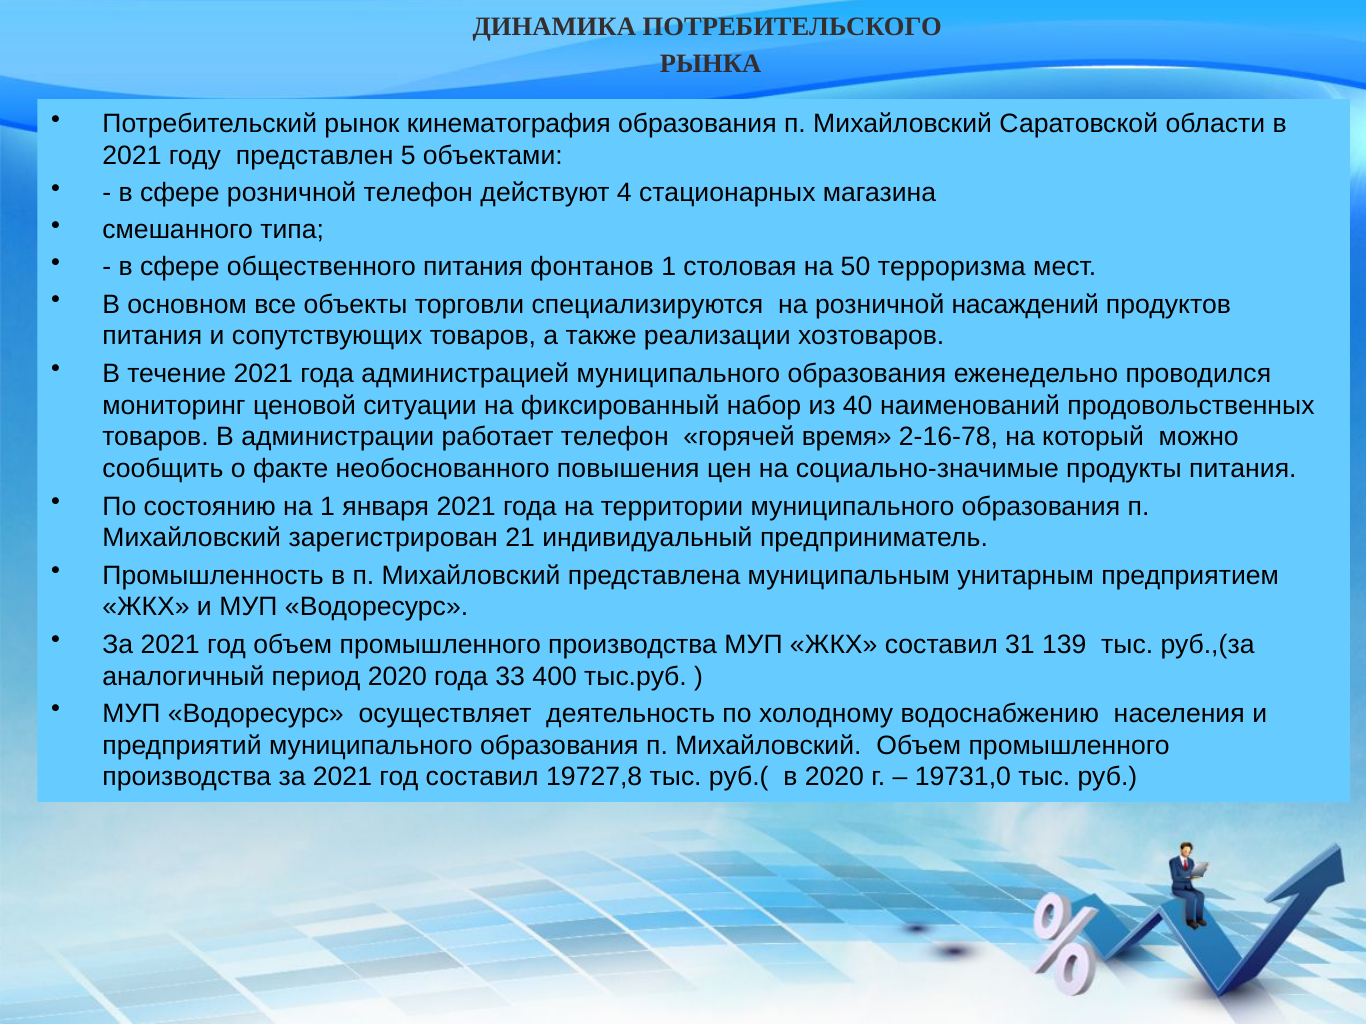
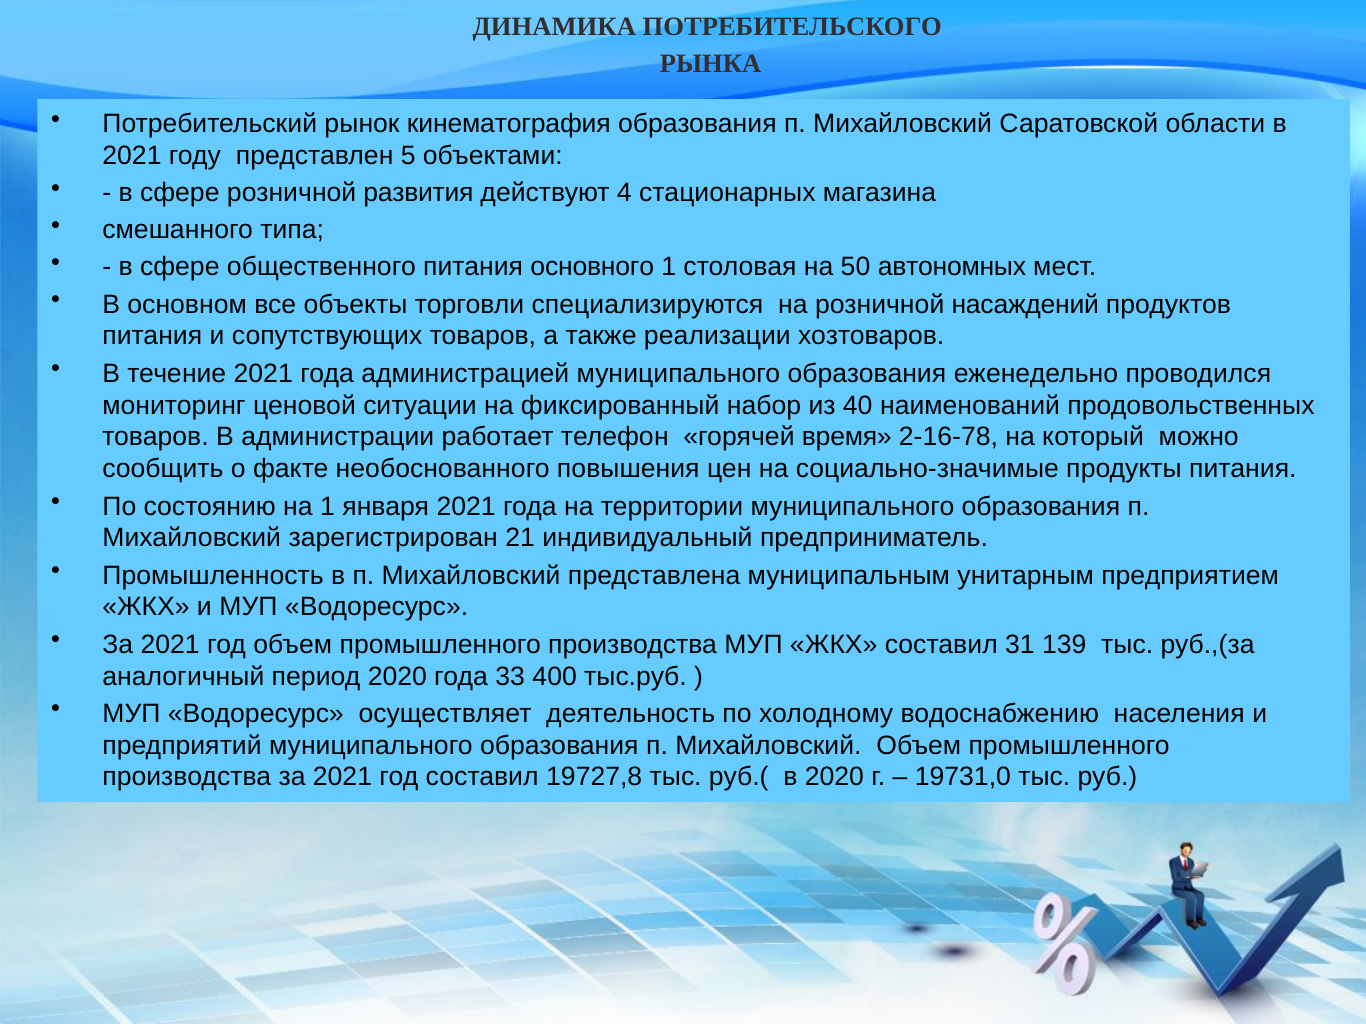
розничной телефон: телефон -> развития (418, 193)
фонтанов: фонтанов -> основного (592, 267)
терроризма: терроризма -> автономных (952, 267)
